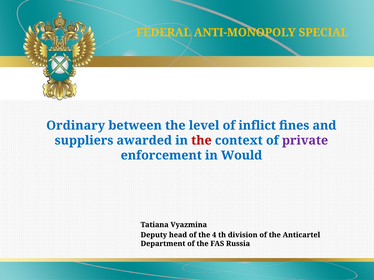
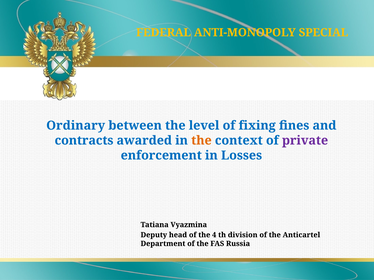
inflict: inflict -> fixing (257, 126)
suppliers: suppliers -> contracts (84, 141)
the colour: red -> orange (201, 141)
Would: Would -> Losses (242, 156)
